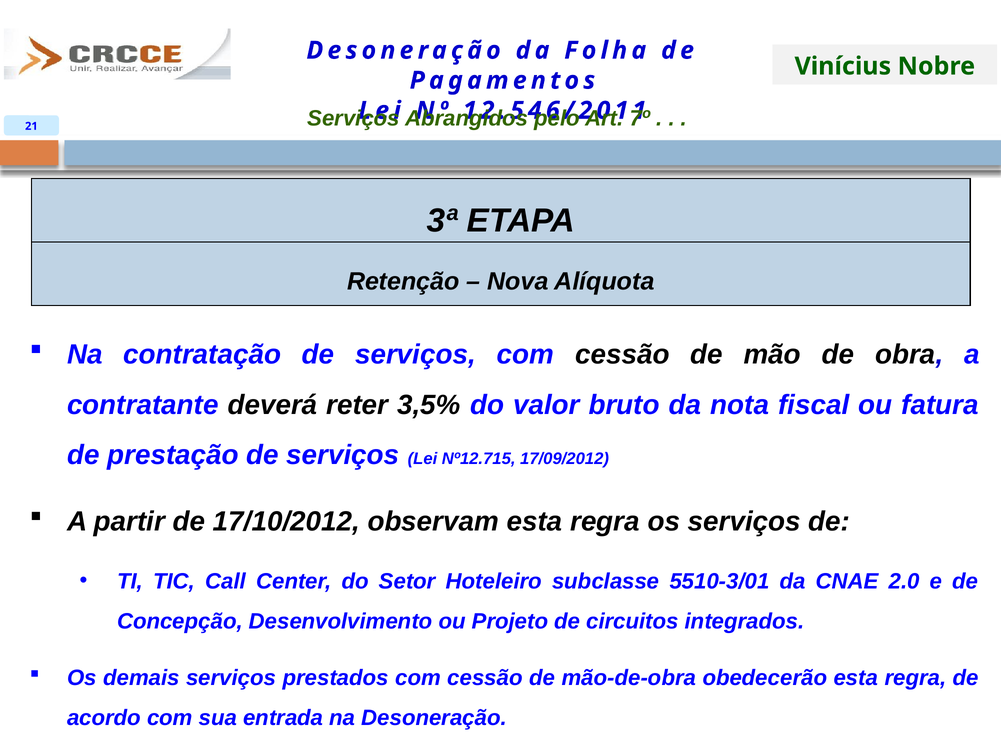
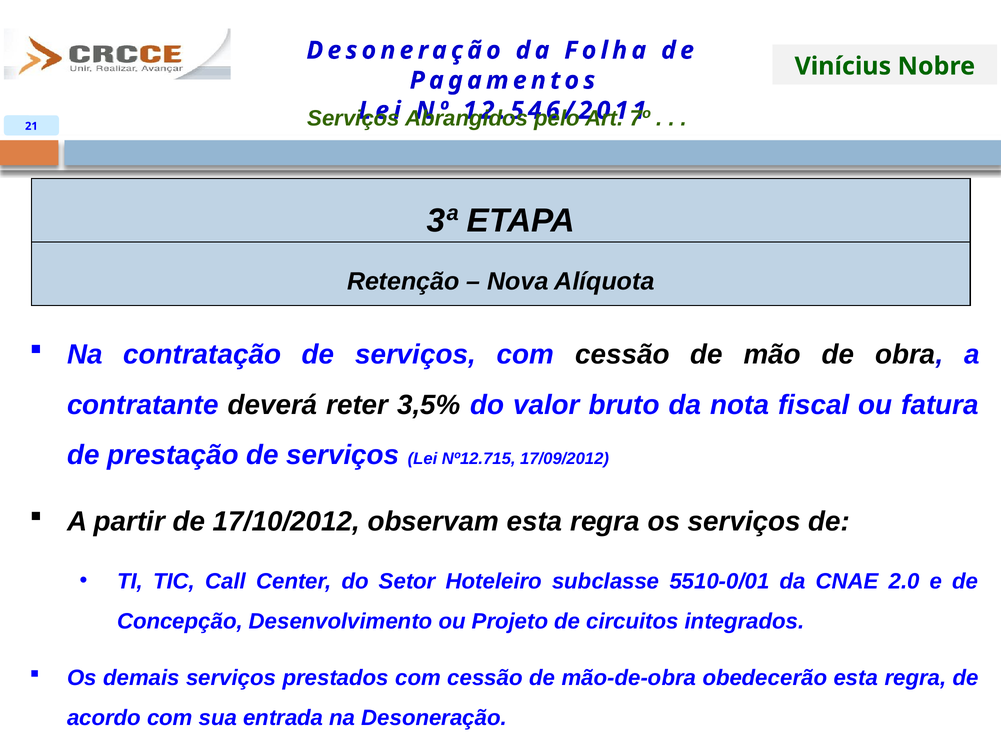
5510-3/01: 5510-3/01 -> 5510-0/01 (719, 581)
